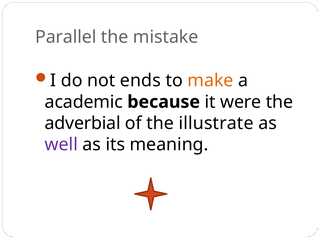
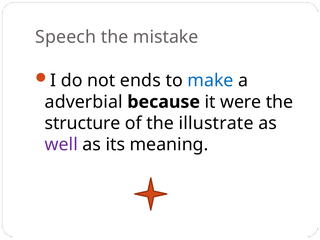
Parallel: Parallel -> Speech (66, 37)
make colour: orange -> blue (210, 81)
academic: academic -> adverbial (84, 102)
adverbial: adverbial -> structure (83, 123)
